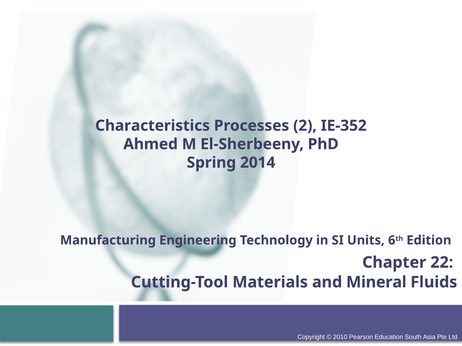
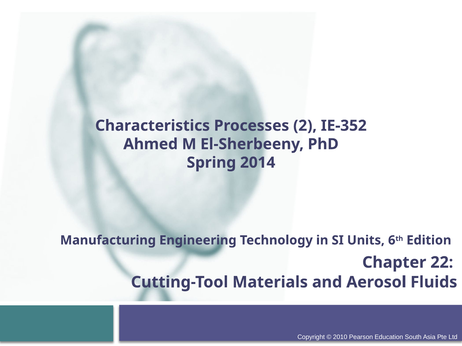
Mineral: Mineral -> Aerosol (376, 283)
